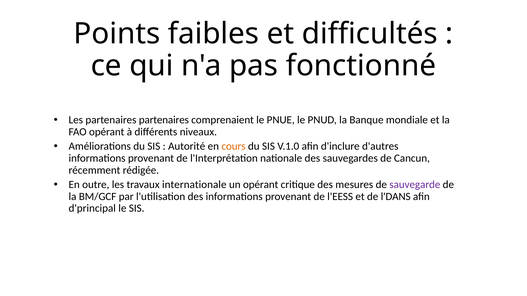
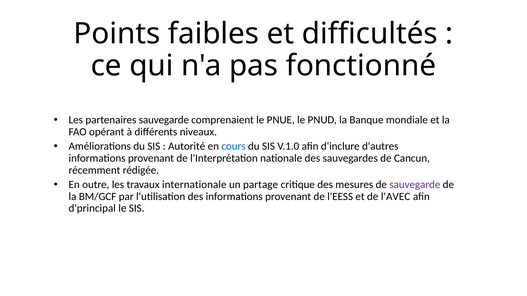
partenaires partenaires: partenaires -> sauvegarde (164, 120)
cours colour: orange -> blue (233, 147)
un opérant: opérant -> partage (261, 185)
l'DANS: l'DANS -> l'AVEC (396, 197)
